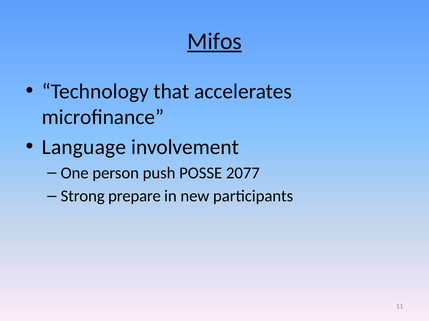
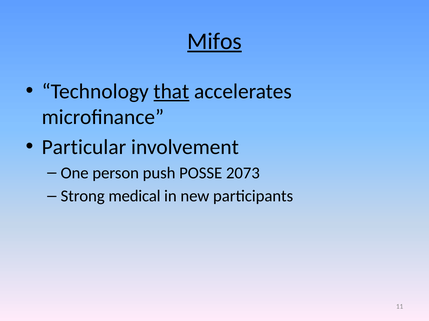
that underline: none -> present (172, 92)
Language: Language -> Particular (84, 147)
2077: 2077 -> 2073 (243, 173)
prepare: prepare -> medical (135, 197)
